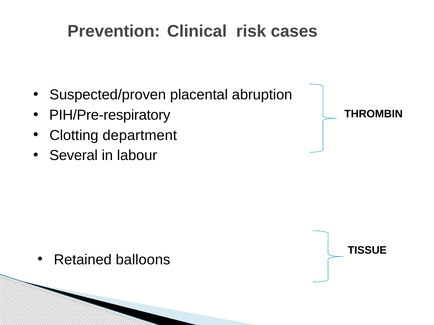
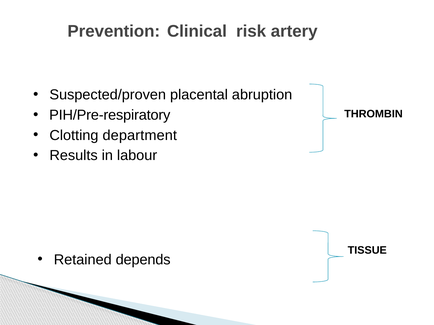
cases: cases -> artery (294, 31)
Several: Several -> Results (74, 156)
balloons: balloons -> depends (143, 260)
